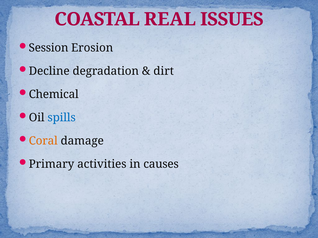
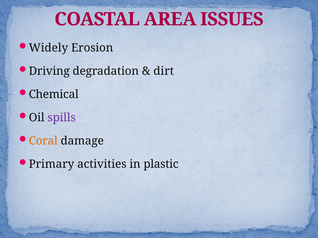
REAL: REAL -> AREA (170, 19)
Session: Session -> Widely (48, 48)
Decline: Decline -> Driving (49, 71)
spills colour: blue -> purple (62, 118)
causes: causes -> plastic (161, 165)
